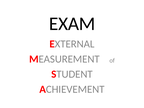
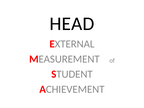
EXAM: EXAM -> HEAD (72, 24)
